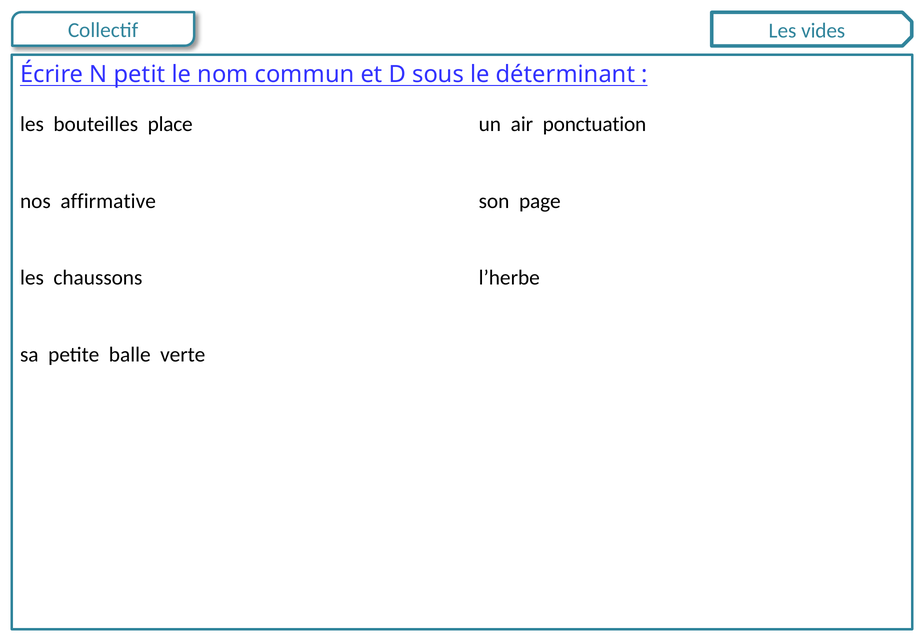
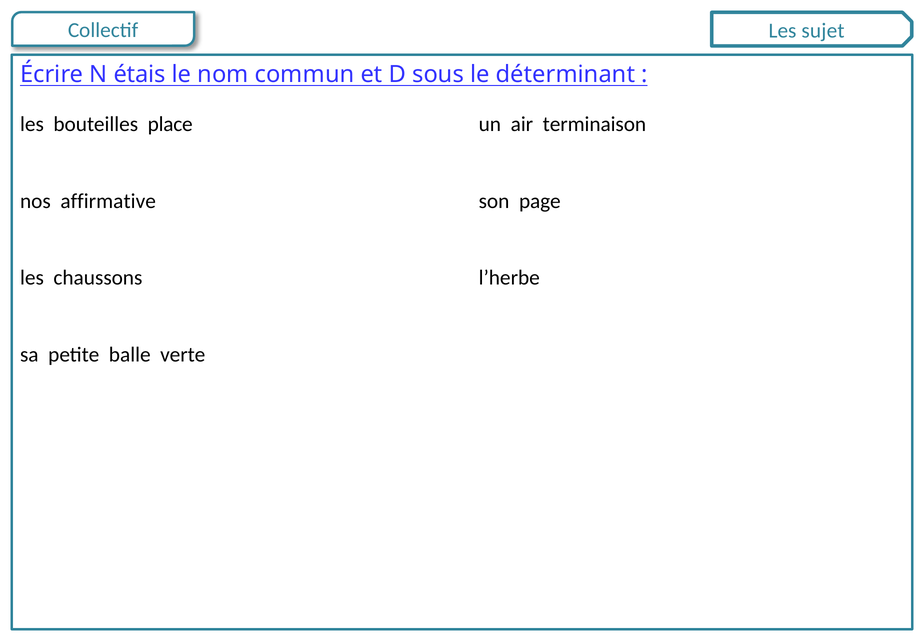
vides: vides -> sujet (823, 31)
petit: petit -> étais (140, 75)
ponctuation: ponctuation -> terminaison (594, 124)
